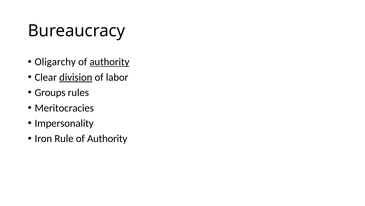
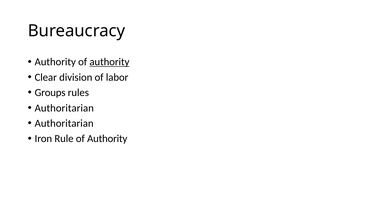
Oligarchy: Oligarchy -> Authority (55, 62)
division underline: present -> none (76, 77)
Meritocracies: Meritocracies -> Authoritarian (64, 108)
Impersonality: Impersonality -> Authoritarian (64, 123)
